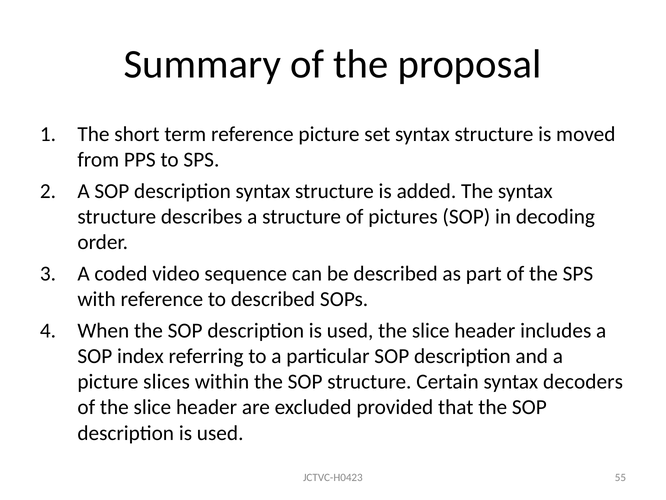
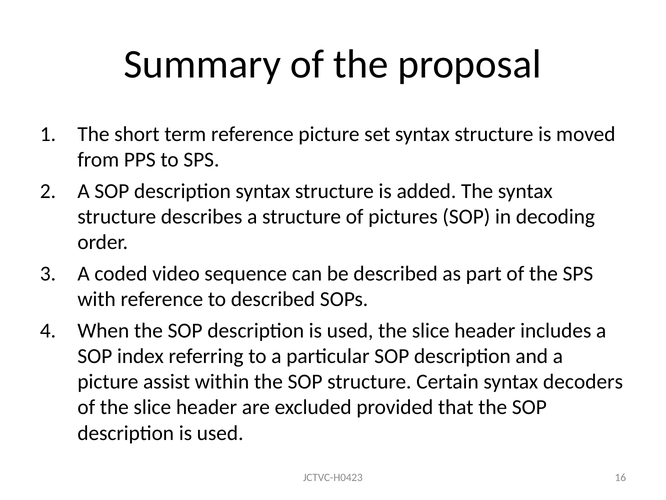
slices: slices -> assist (167, 382)
55: 55 -> 16 (620, 477)
